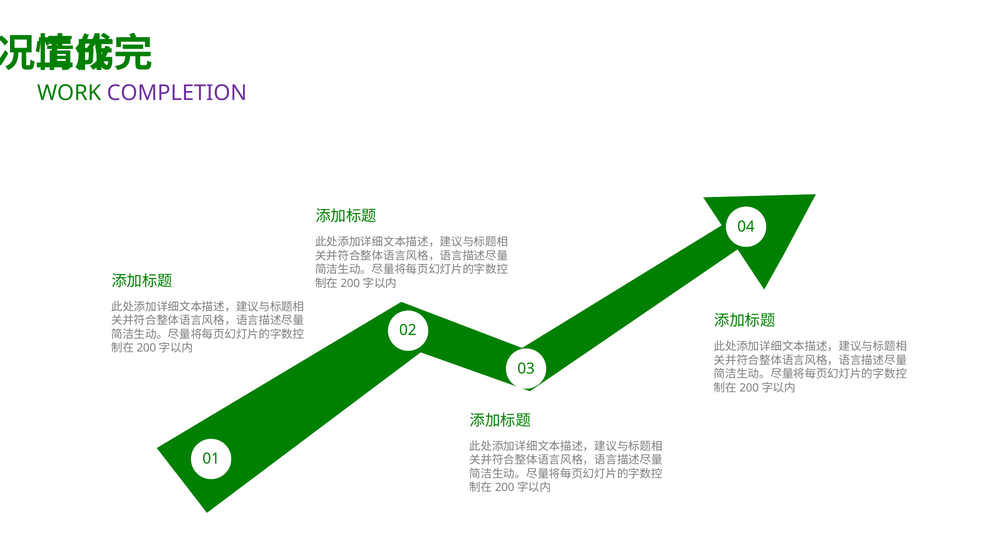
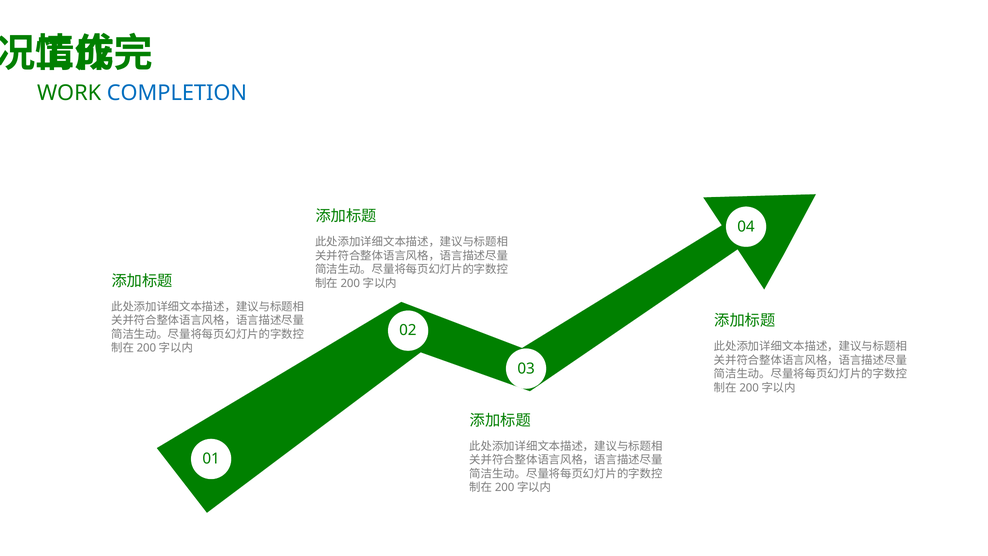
COMPLETION colour: purple -> blue (177, 93)
